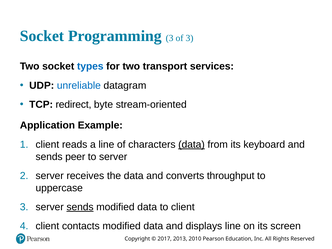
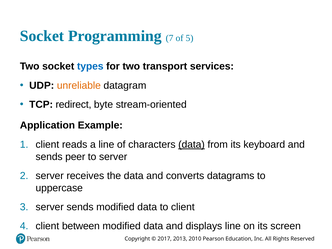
Programming 3: 3 -> 7 (170, 38)
of 3: 3 -> 5 (190, 38)
unreliable colour: blue -> orange (79, 85)
throughput: throughput -> datagrams (231, 176)
sends underline: present -> none (80, 207)
contacts: contacts -> between (81, 226)
